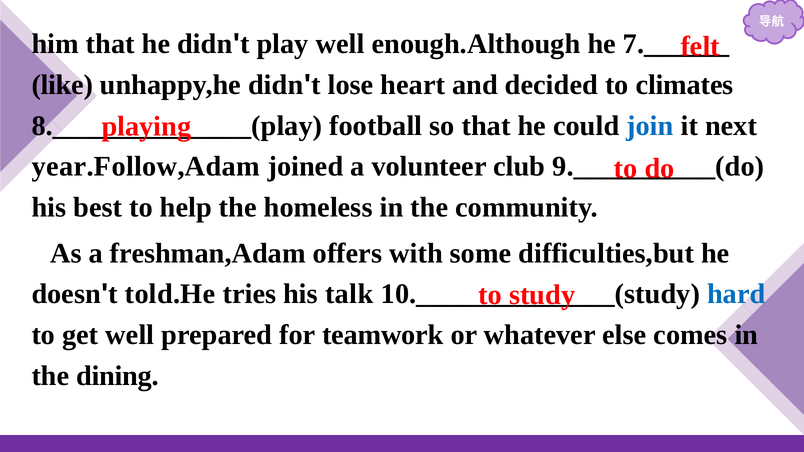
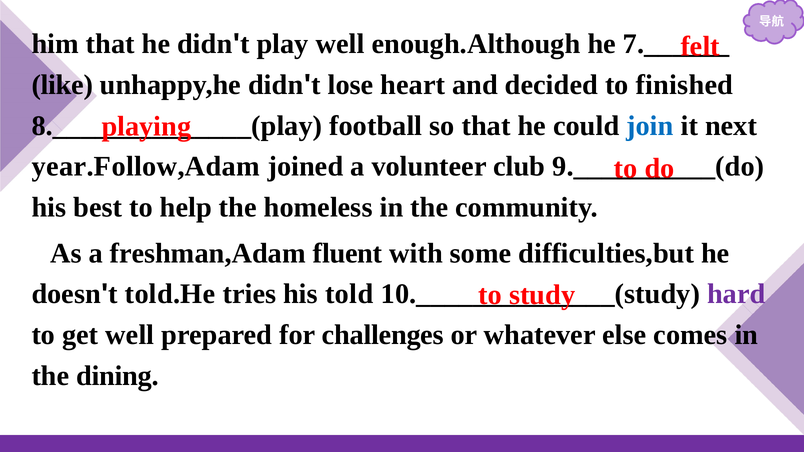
climates: climates -> finished (684, 85)
offers: offers -> fluent (348, 253)
talk: talk -> told (349, 294)
hard colour: blue -> purple (736, 294)
teamwork: teamwork -> challenges (383, 335)
